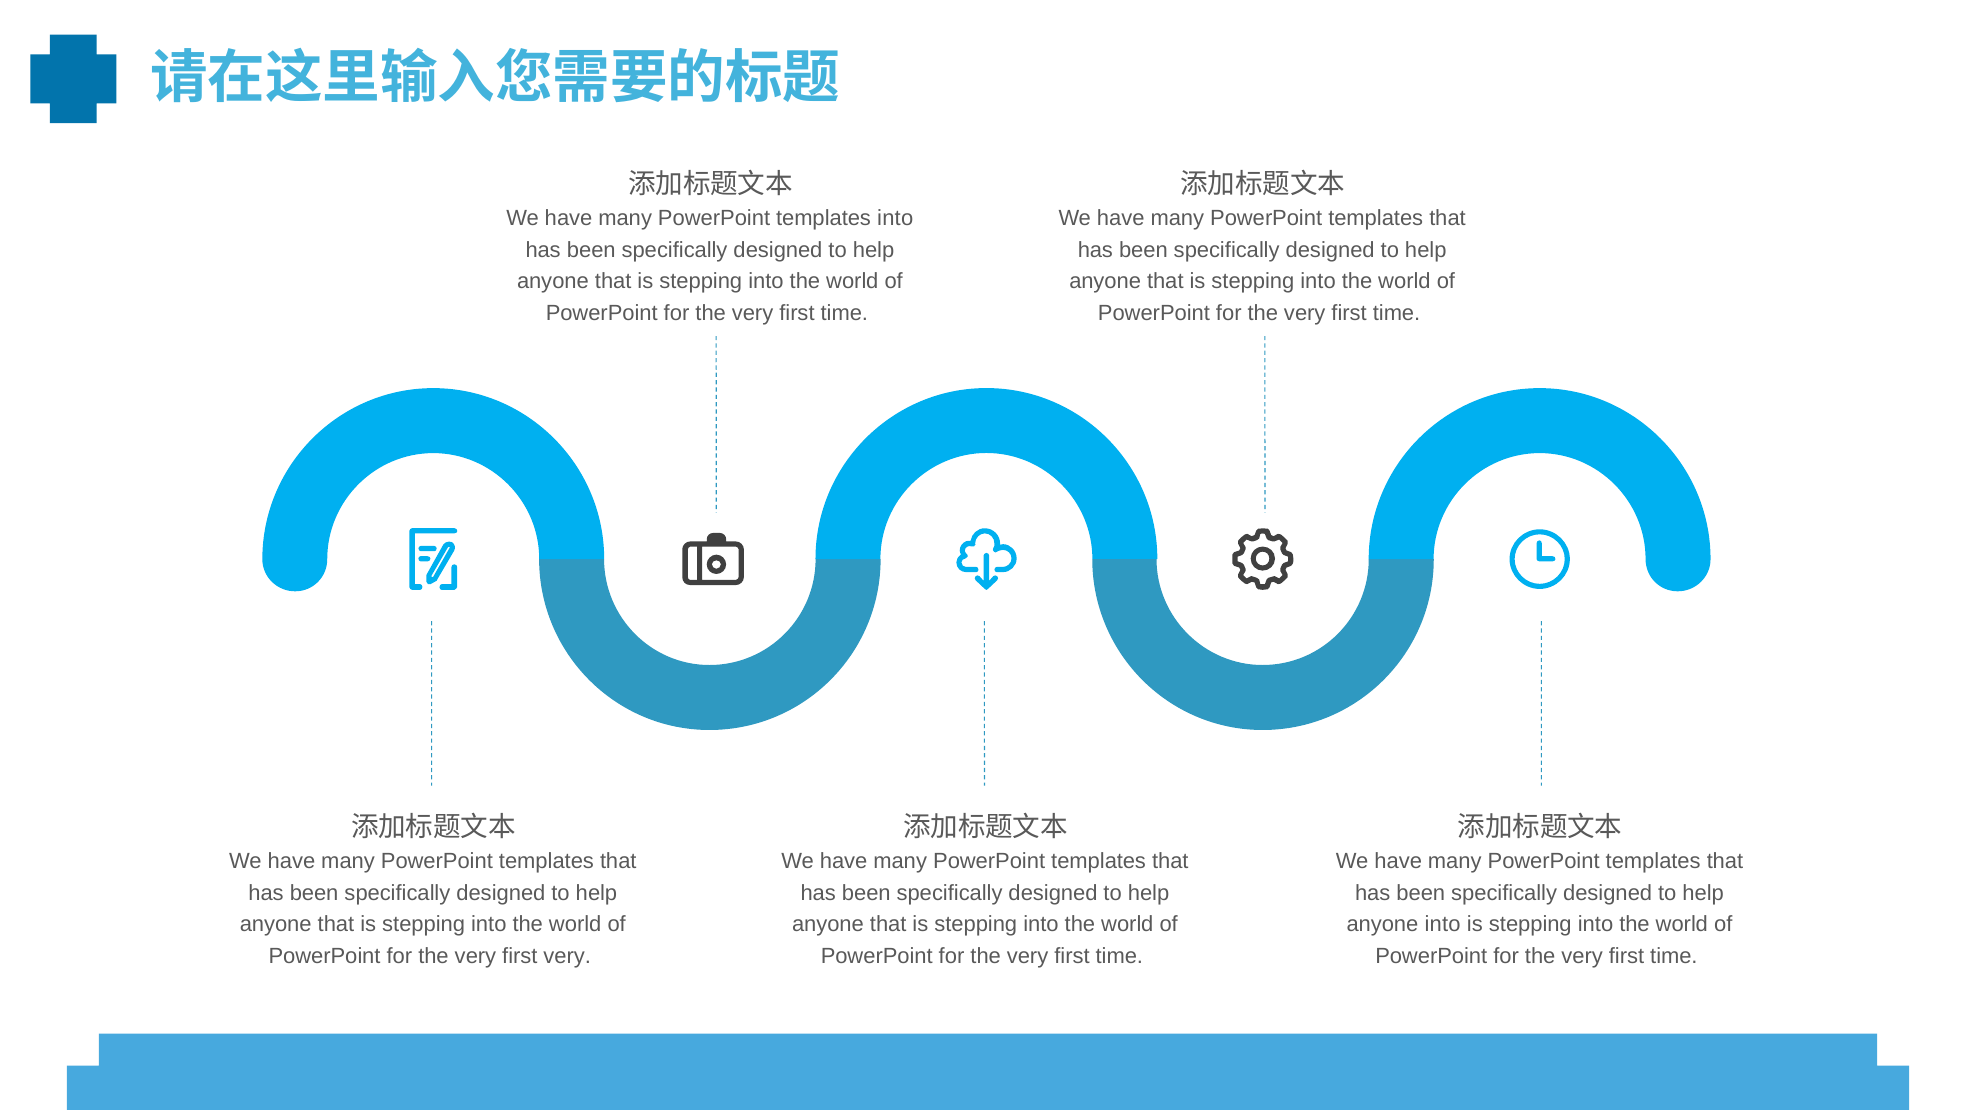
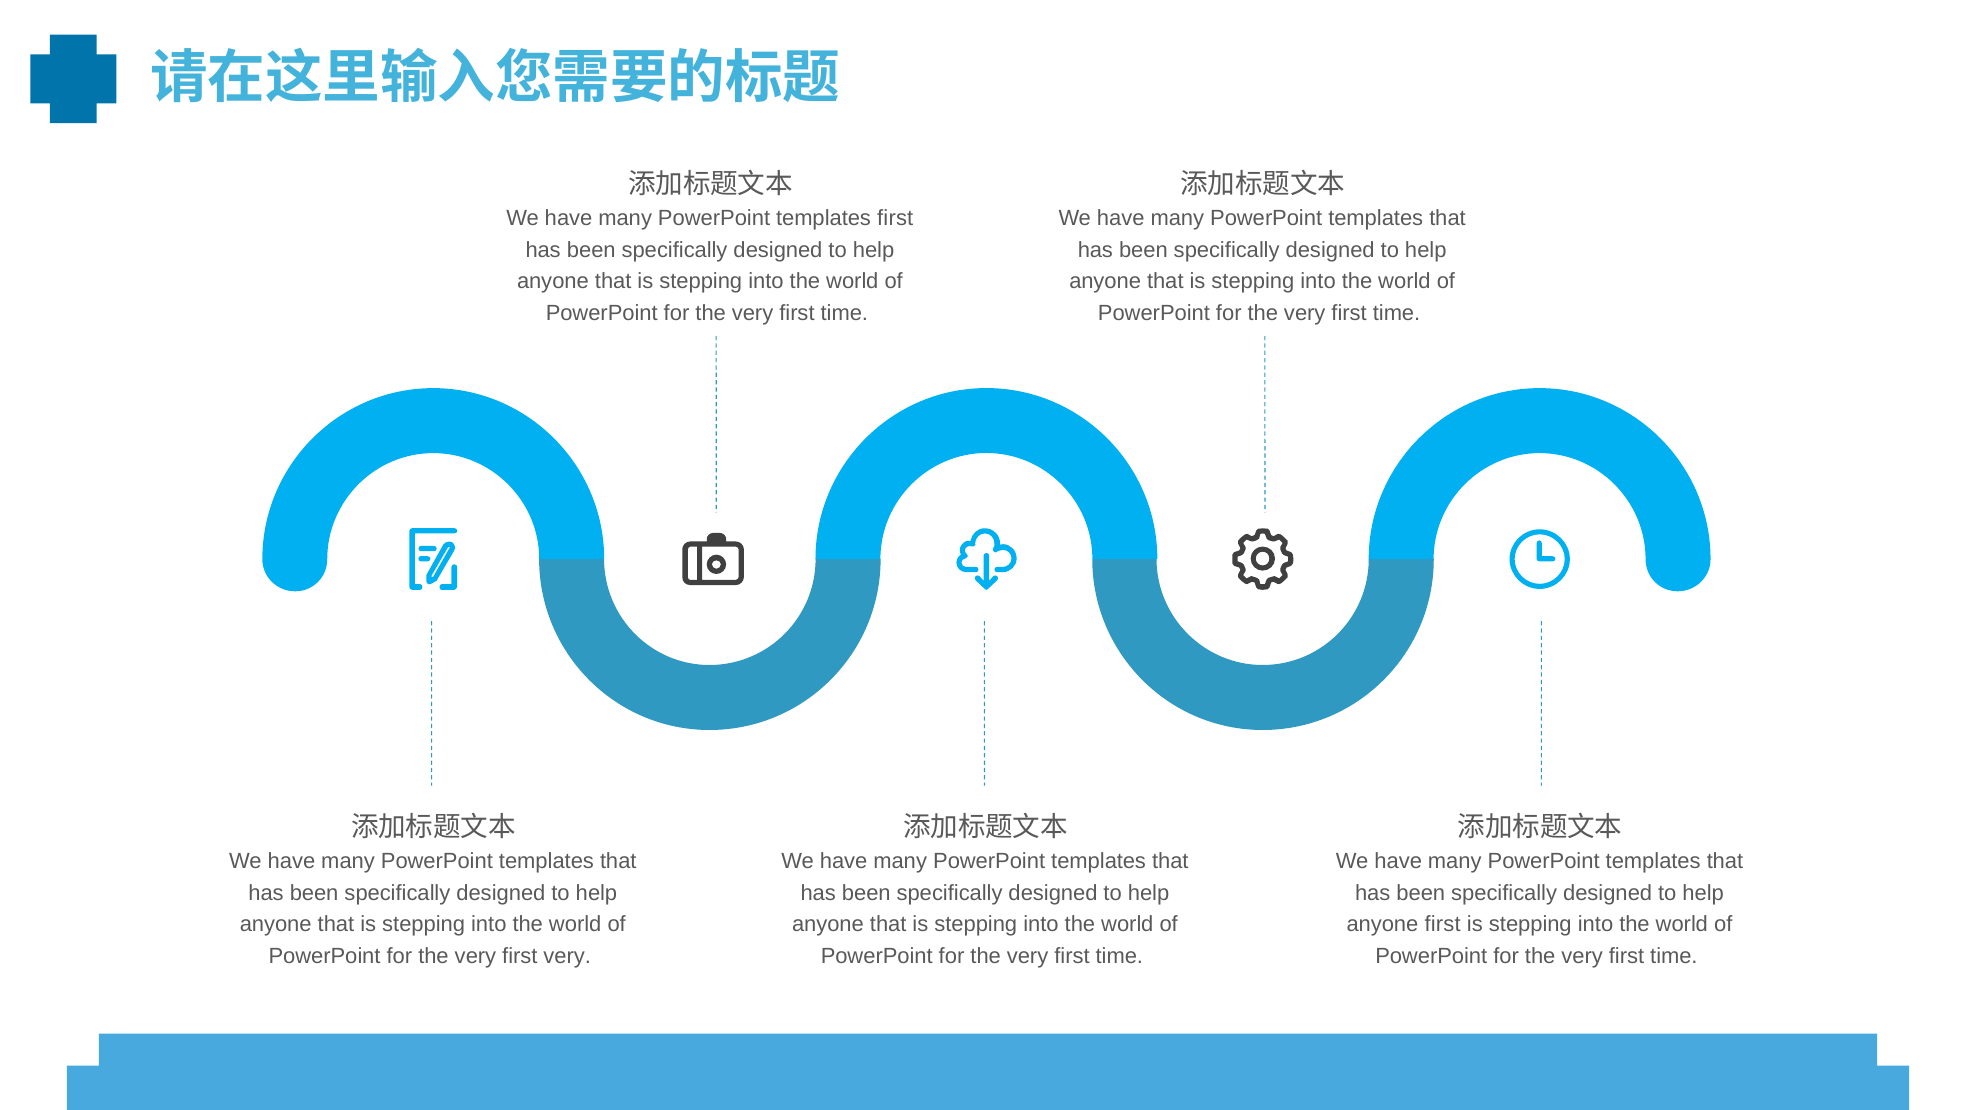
templates into: into -> first (895, 219)
anyone into: into -> first (1443, 925)
